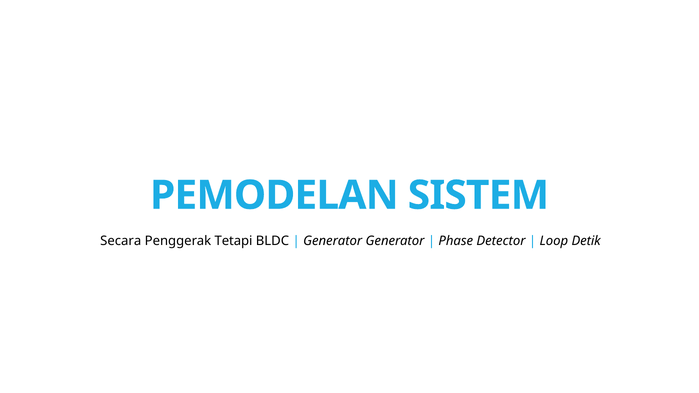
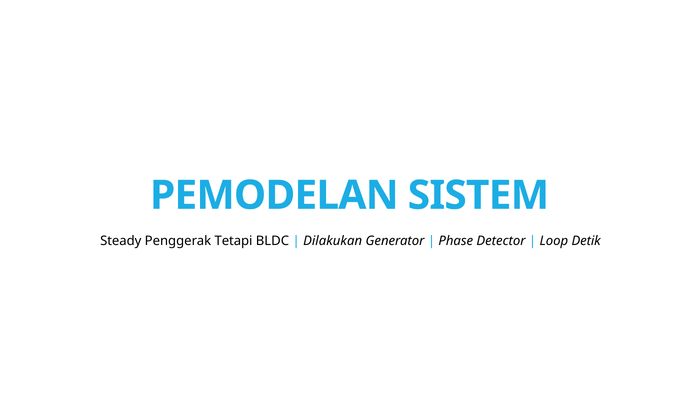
Secara: Secara -> Steady (121, 241)
Generator: Generator -> Dilakukan (333, 241)
